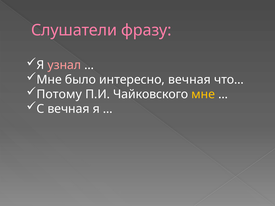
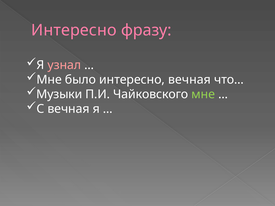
Слушатели: Слушатели -> Интересно (74, 30)
Потому: Потому -> Музыки (59, 94)
мне colour: yellow -> light green (203, 94)
